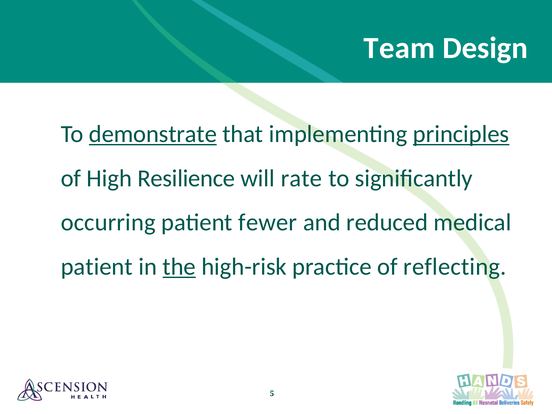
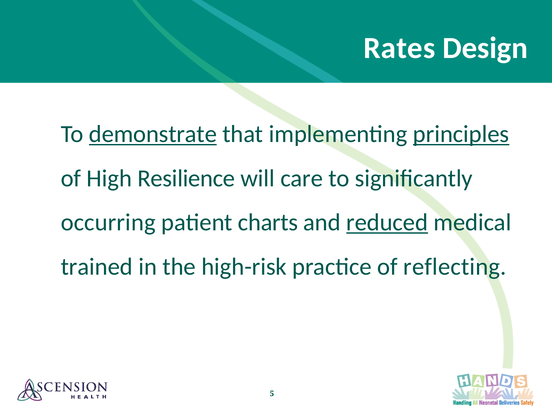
Team: Team -> Rates (399, 48)
rate: rate -> care (302, 178)
fewer: fewer -> charts (268, 223)
reduced underline: none -> present (387, 223)
patient: patient -> trained (97, 267)
the underline: present -> none (179, 267)
